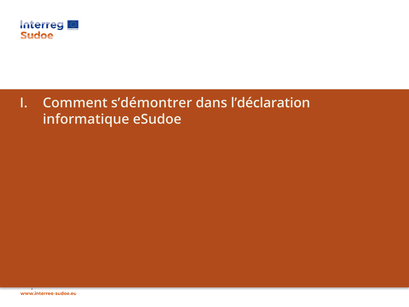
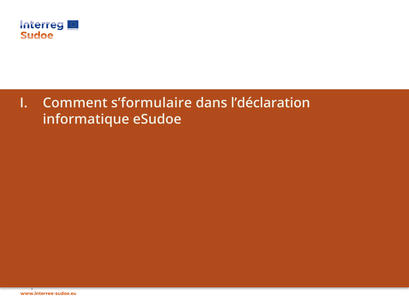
s’démontrer: s’démontrer -> s’formulaire (152, 103)
